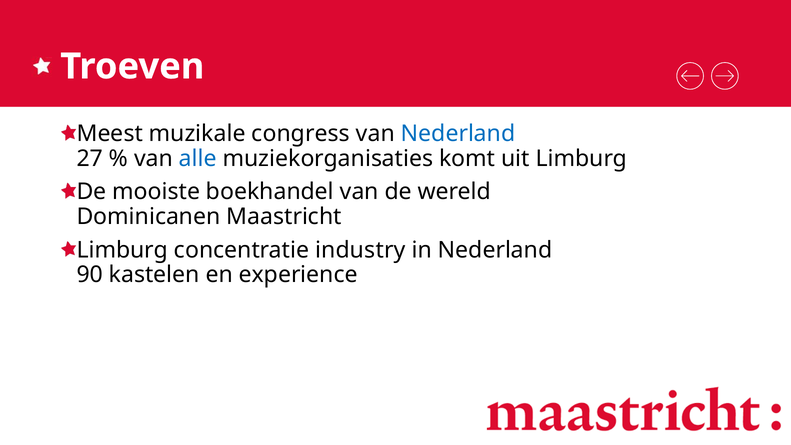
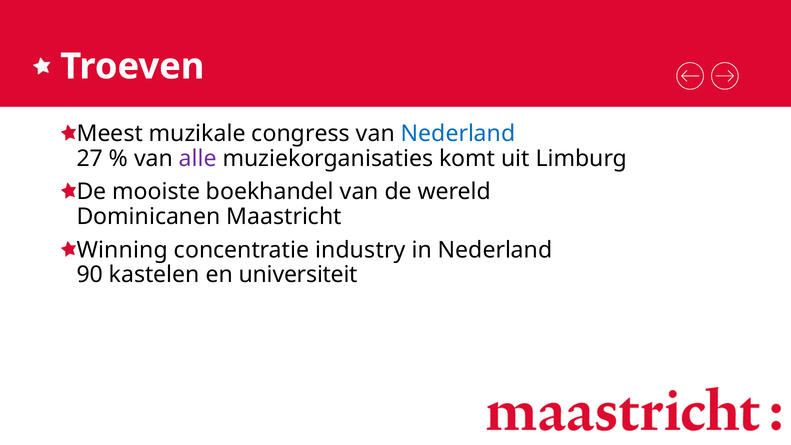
alle colour: blue -> purple (198, 159)
Limburg: Limburg -> Winning (122, 250)
experience: experience -> universiteit (298, 275)
